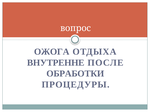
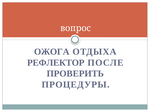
ВНУТРЕННЕ: ВНУТРЕННЕ -> РЕФЛЕКТОР (56, 63)
ОБРАБОТКИ: ОБРАБОТКИ -> ПРОВЕРИТЬ (75, 74)
